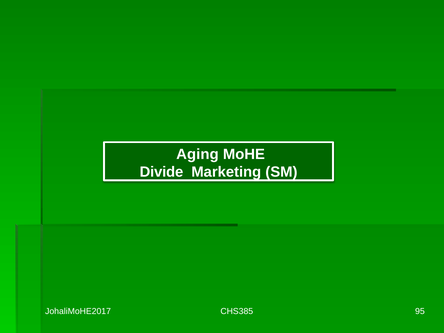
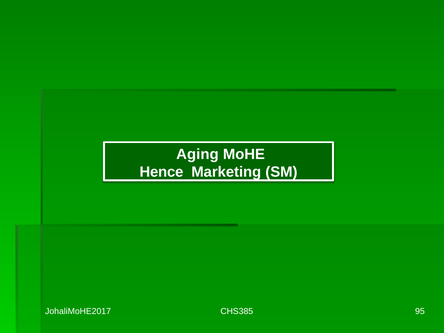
Divide: Divide -> Hence (161, 172)
